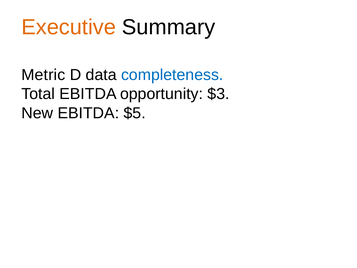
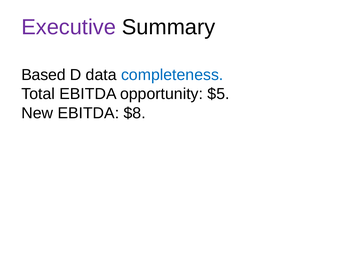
Executive colour: orange -> purple (69, 27)
Metric: Metric -> Based (43, 75)
$3: $3 -> $5 (218, 94)
$5: $5 -> $8 (135, 113)
